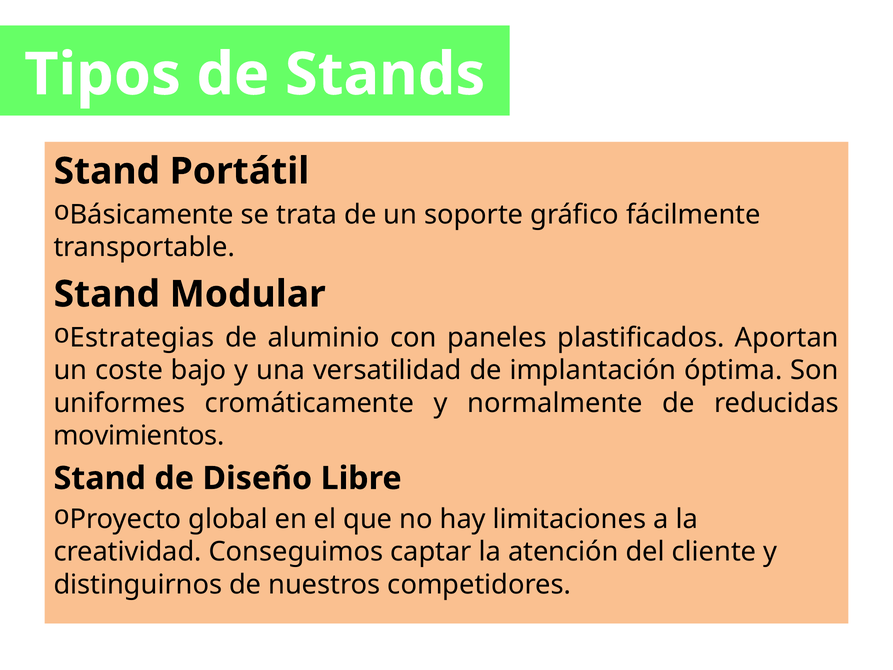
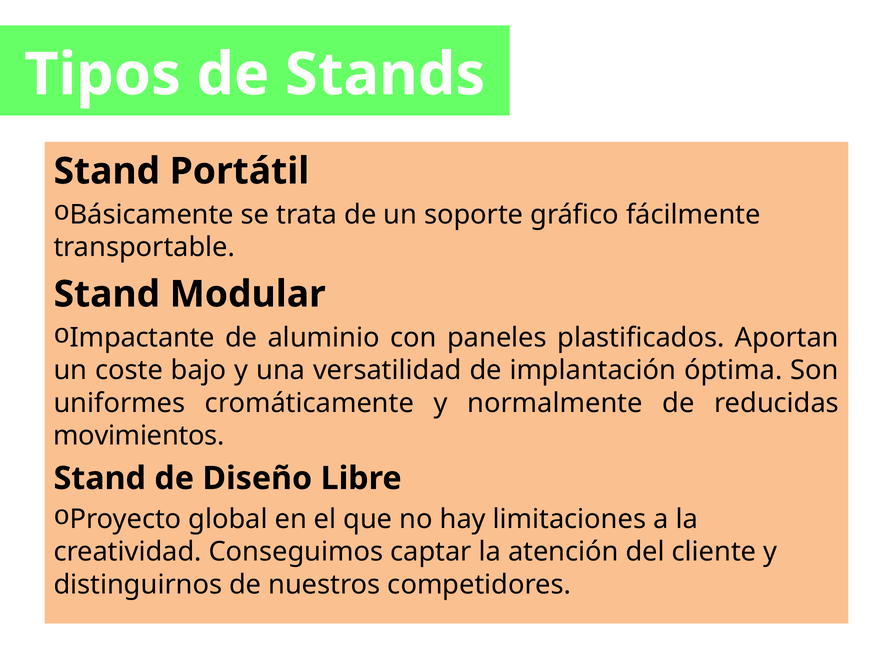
Estrategias: Estrategias -> Impactante (142, 338)
